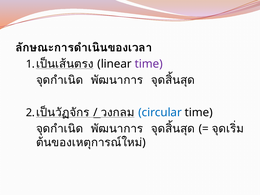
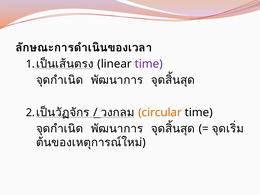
circular colour: blue -> orange (160, 112)
